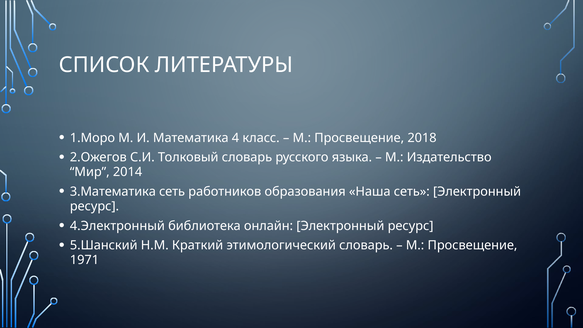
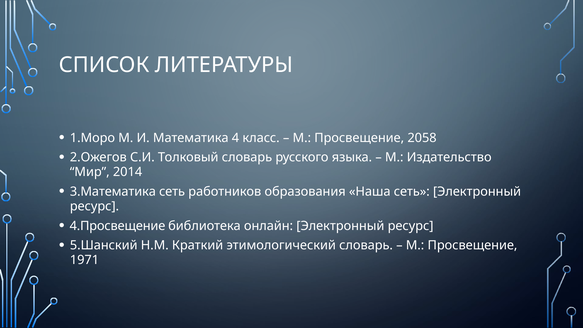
2018: 2018 -> 2058 (422, 138)
4.Электронный: 4.Электронный -> 4.Просвещение (117, 226)
